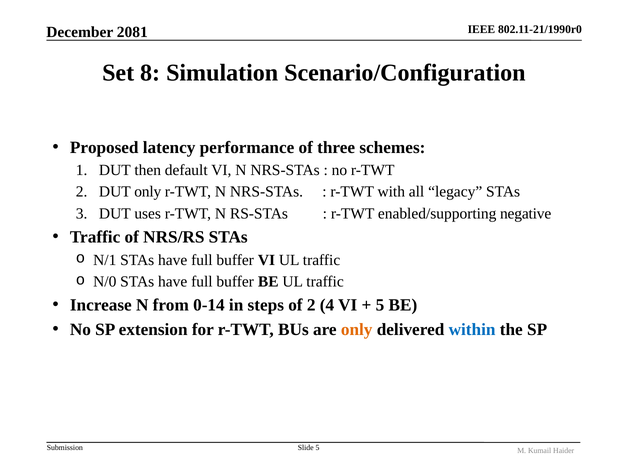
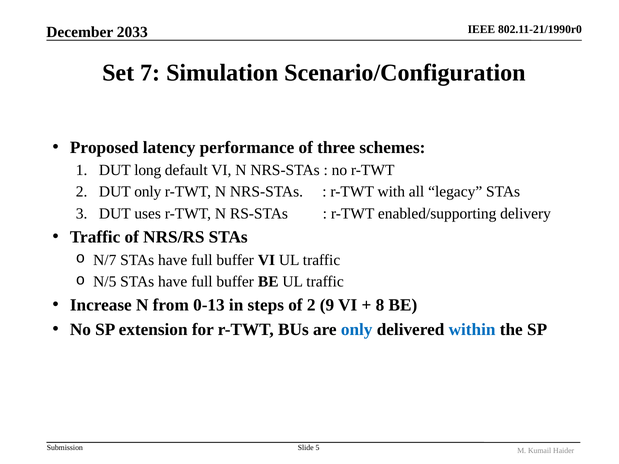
2081: 2081 -> 2033 (132, 32)
8: 8 -> 7 (150, 73)
then: then -> long (148, 170)
negative: negative -> delivery (526, 214)
N/1: N/1 -> N/7 (105, 260)
N/0: N/0 -> N/5 (105, 282)
0-14: 0-14 -> 0-13 (209, 305)
4: 4 -> 9 (327, 305)
5: 5 -> 8 (380, 305)
only colour: orange -> blue (357, 330)
